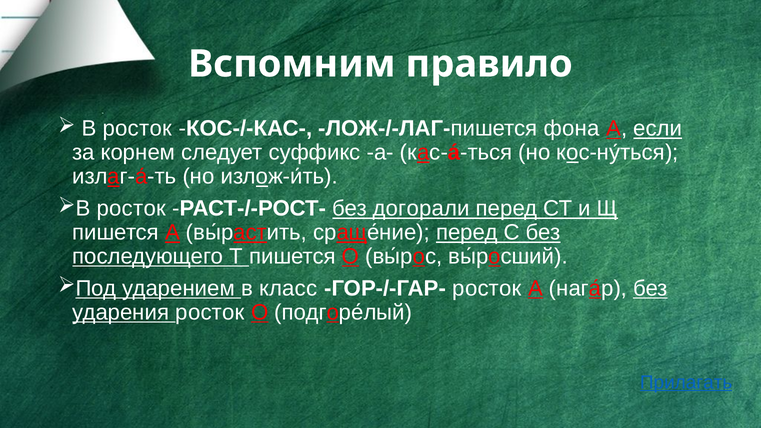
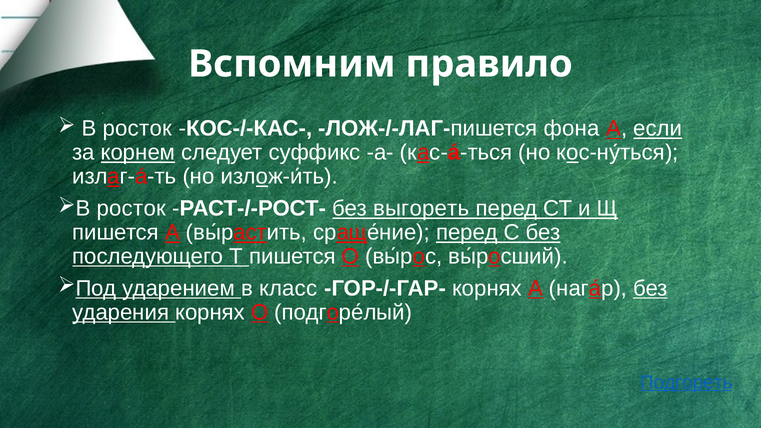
корнем underline: none -> present (138, 153)
догорали: догорали -> выгореть (421, 209)
ГОР-/-ГАР- росток: росток -> корнях (487, 288)
ударения росток: росток -> корнях (210, 312)
Прилагать: Прилагать -> Подгореть (686, 382)
